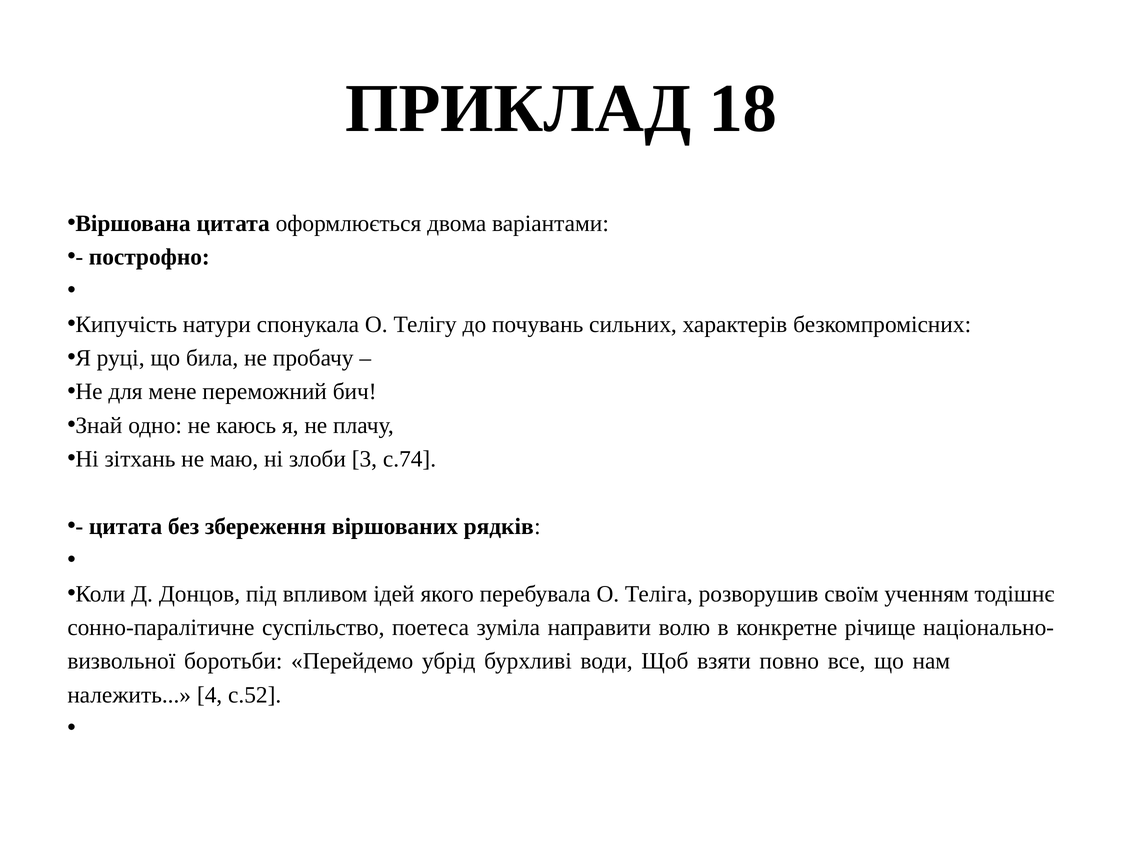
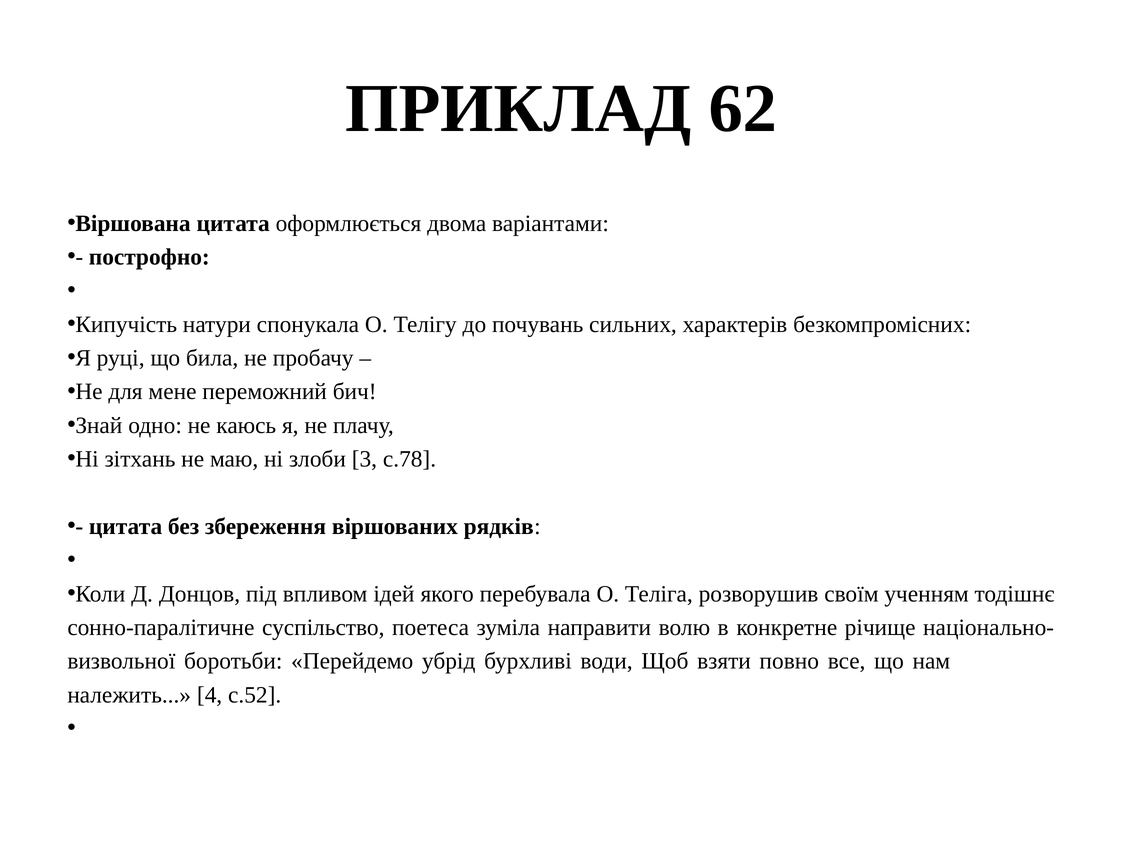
18: 18 -> 62 (743, 109)
с.74: с.74 -> с.78 (410, 459)
